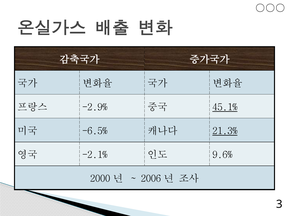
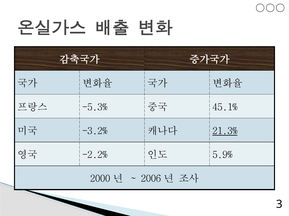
-2.9%: -2.9% -> -5.3% (95, 108)
45.1% underline: present -> none (225, 108)
-6.5%: -6.5% -> -3.2% (95, 131)
-2.1%: -2.1% -> -2.2% (95, 155)
9.6%: 9.6% -> 5.9% (222, 155)
